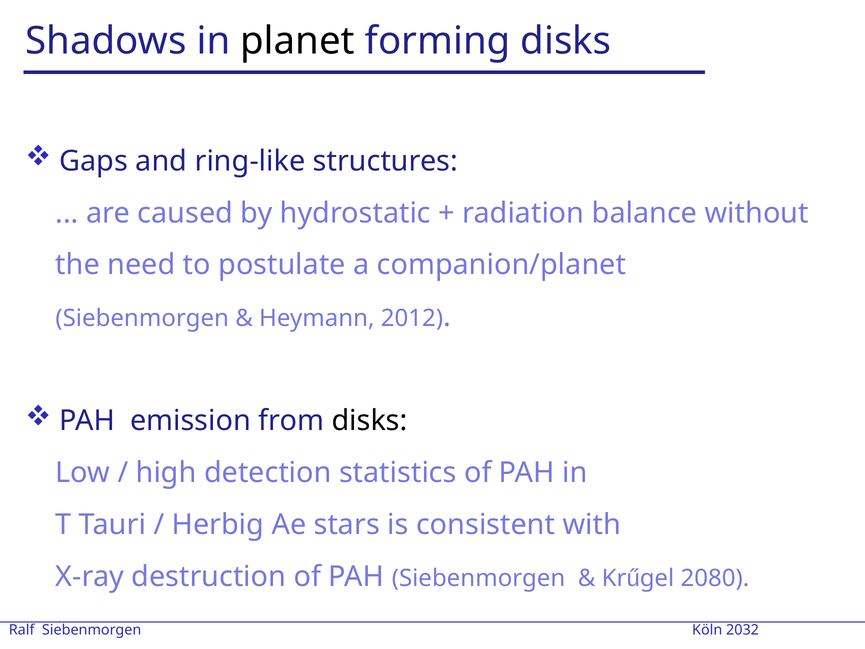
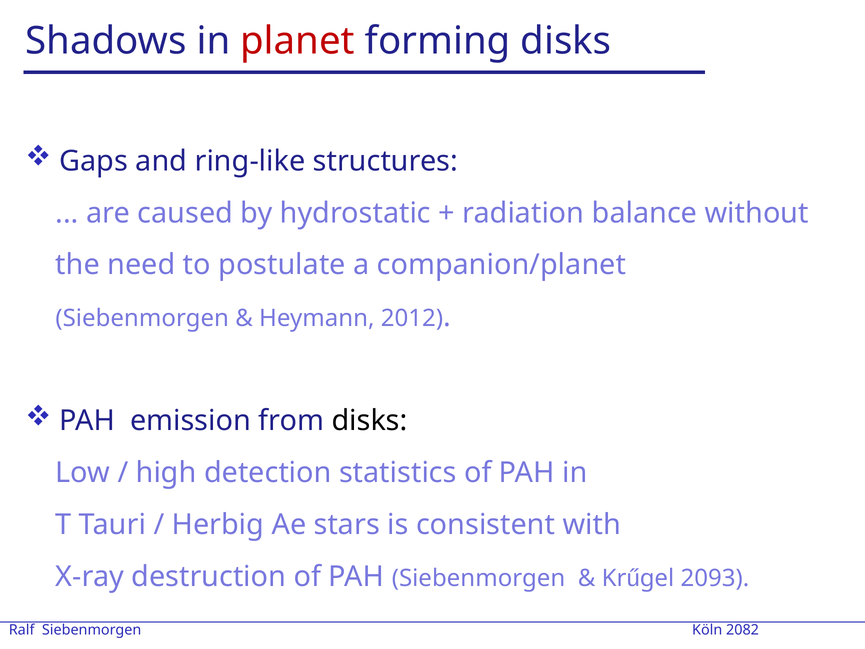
planet colour: black -> red (298, 41)
2080: 2080 -> 2093 (715, 578)
2032: 2032 -> 2082 (743, 630)
